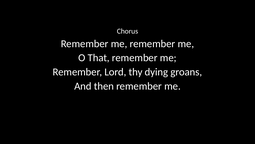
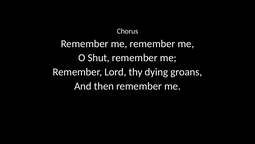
That: That -> Shut (99, 58)
